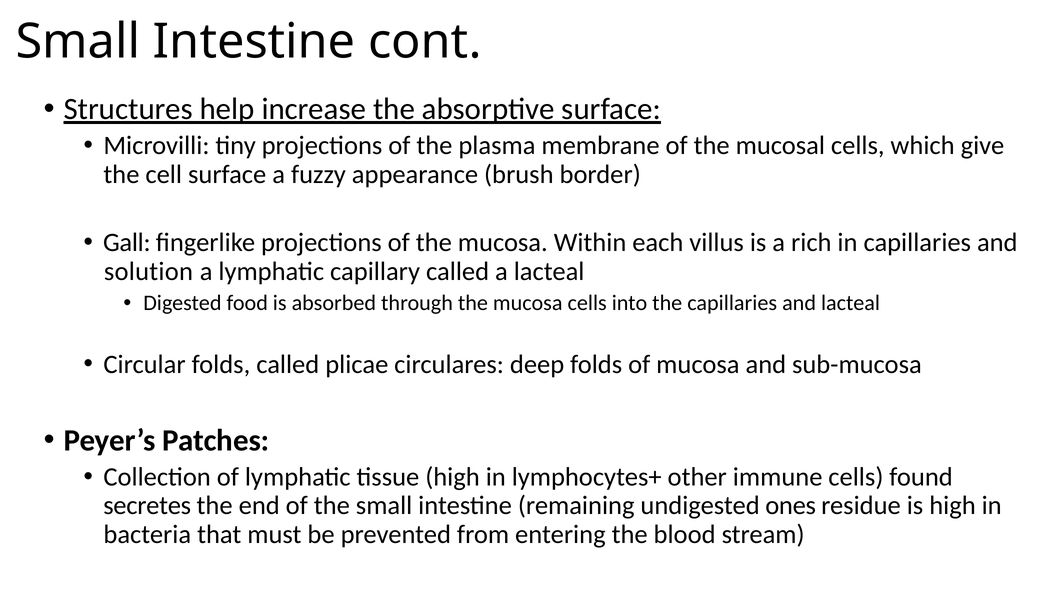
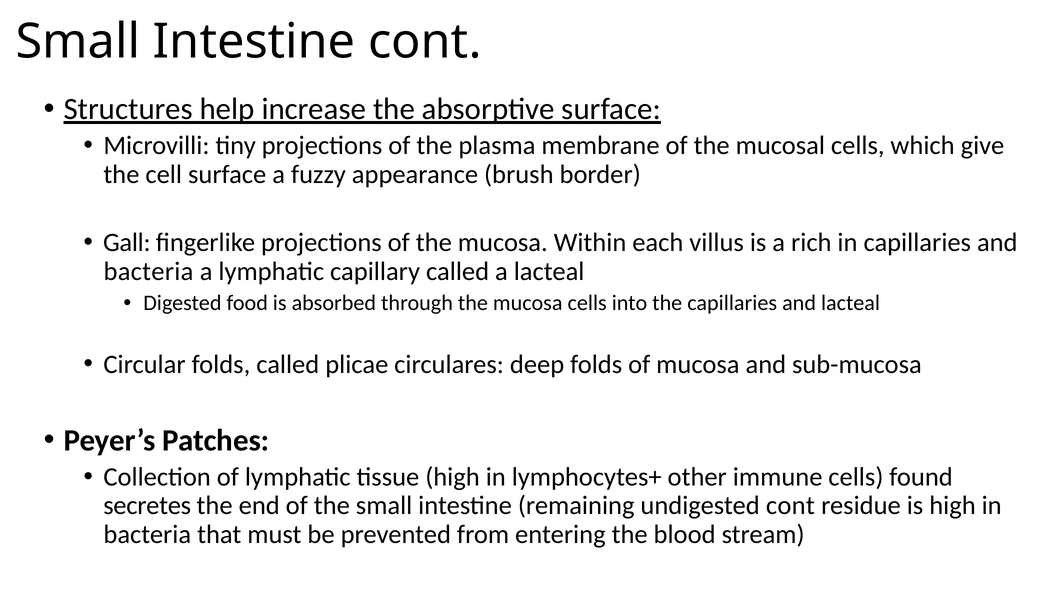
solution: solution -> bacteria (148, 271)
undigested ones: ones -> cont (790, 506)
